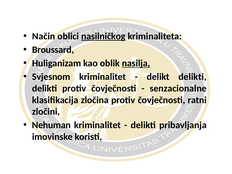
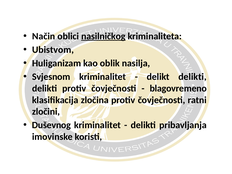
Broussard: Broussard -> Ubistvom (53, 50)
nasilja underline: present -> none (136, 63)
senzacionalne: senzacionalne -> blagovremeno (178, 88)
Nehuman: Nehuman -> Duševnog (51, 125)
